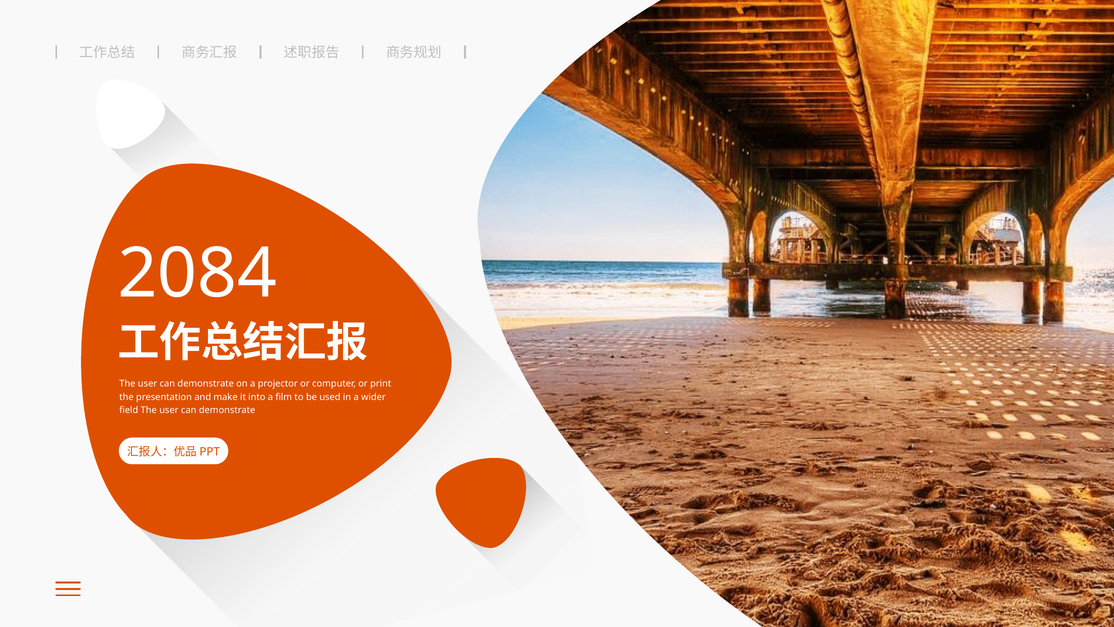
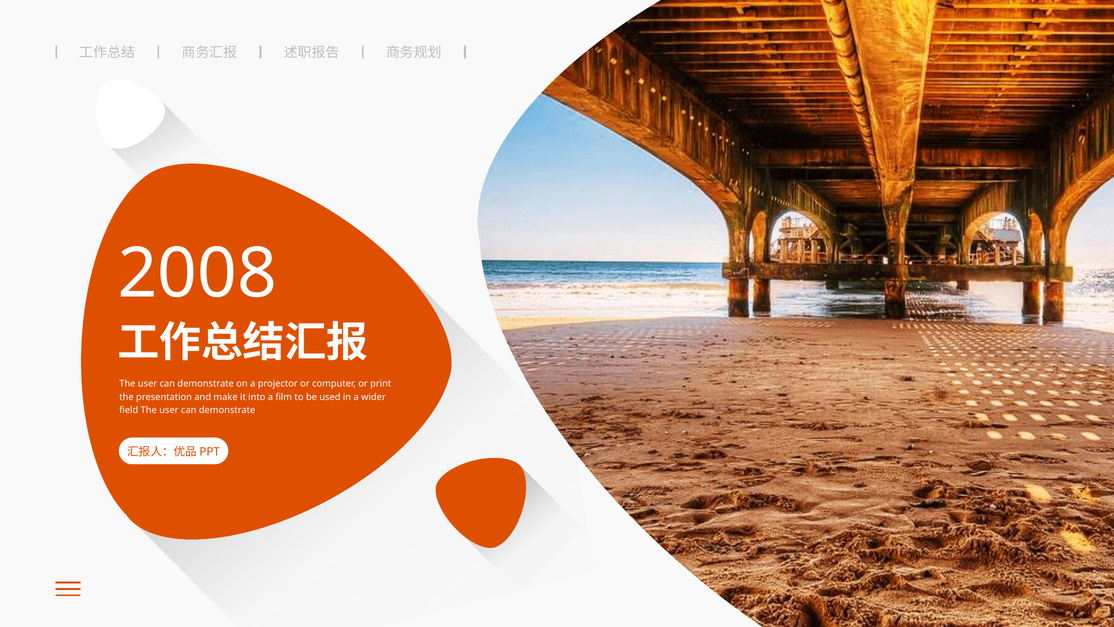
2084: 2084 -> 2008 (197, 273)
